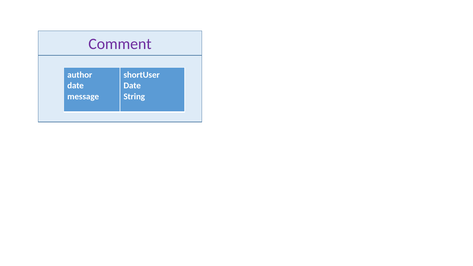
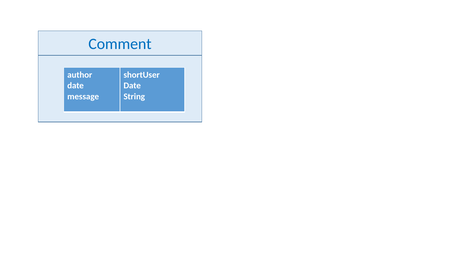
Comment colour: purple -> blue (120, 44)
